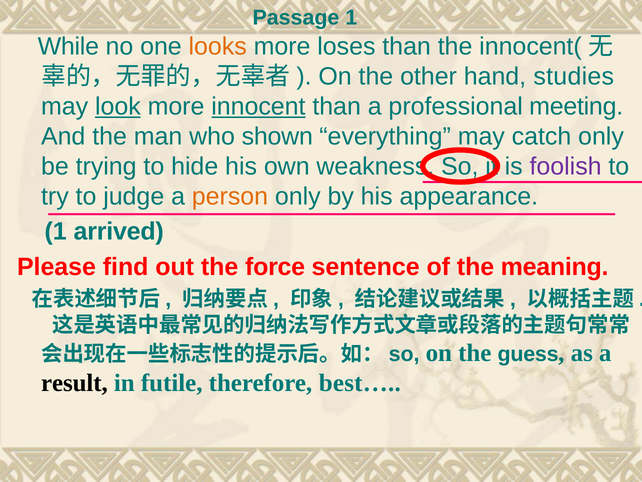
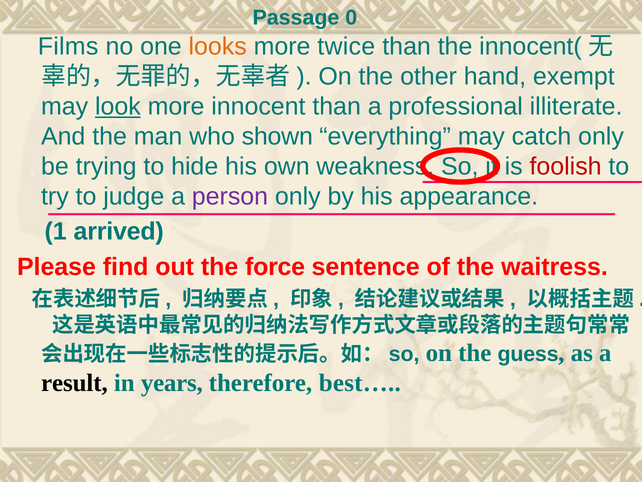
Passage 1: 1 -> 0 (351, 17)
While: While -> Films (68, 47)
loses: loses -> twice (346, 47)
studies: studies -> exempt (574, 77)
innocent underline: present -> none (258, 107)
meeting: meeting -> illiterate (576, 107)
foolish colour: purple -> red (566, 167)
person colour: orange -> purple (230, 197)
meaning: meaning -> waitress (554, 266)
futile: futile -> years (172, 383)
